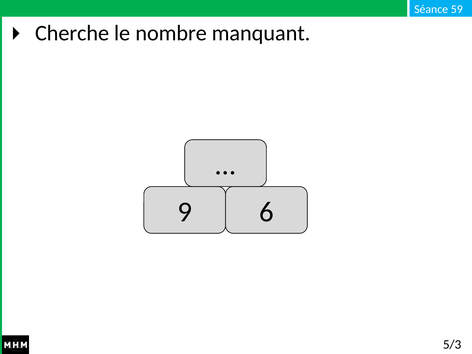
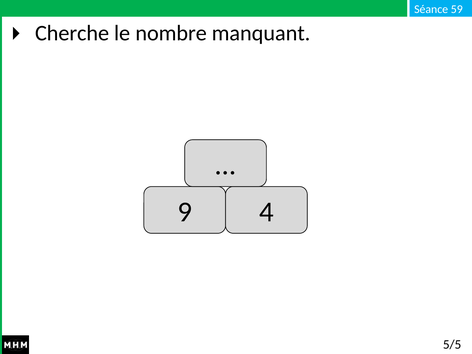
6: 6 -> 4 (266, 212)
5/3: 5/3 -> 5/5 (452, 344)
